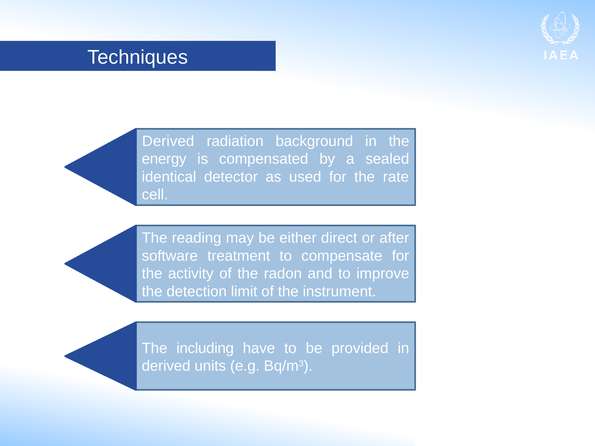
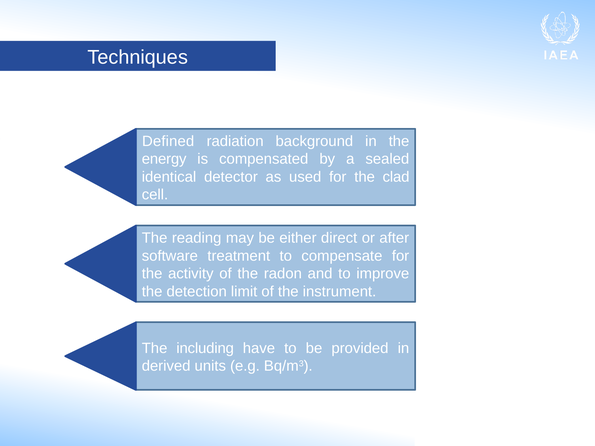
Derived: Derived -> Defined (168, 141)
rate: rate -> clad (396, 177)
